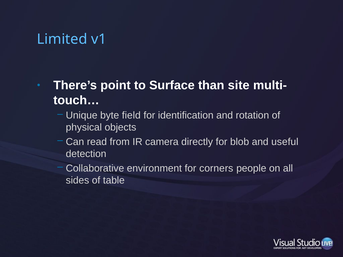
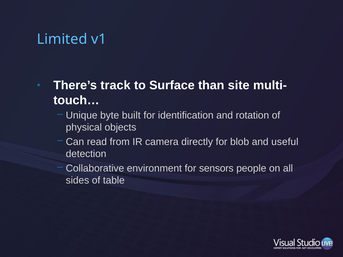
point: point -> track (115, 85)
field: field -> built (131, 115)
corners: corners -> sensors (216, 168)
